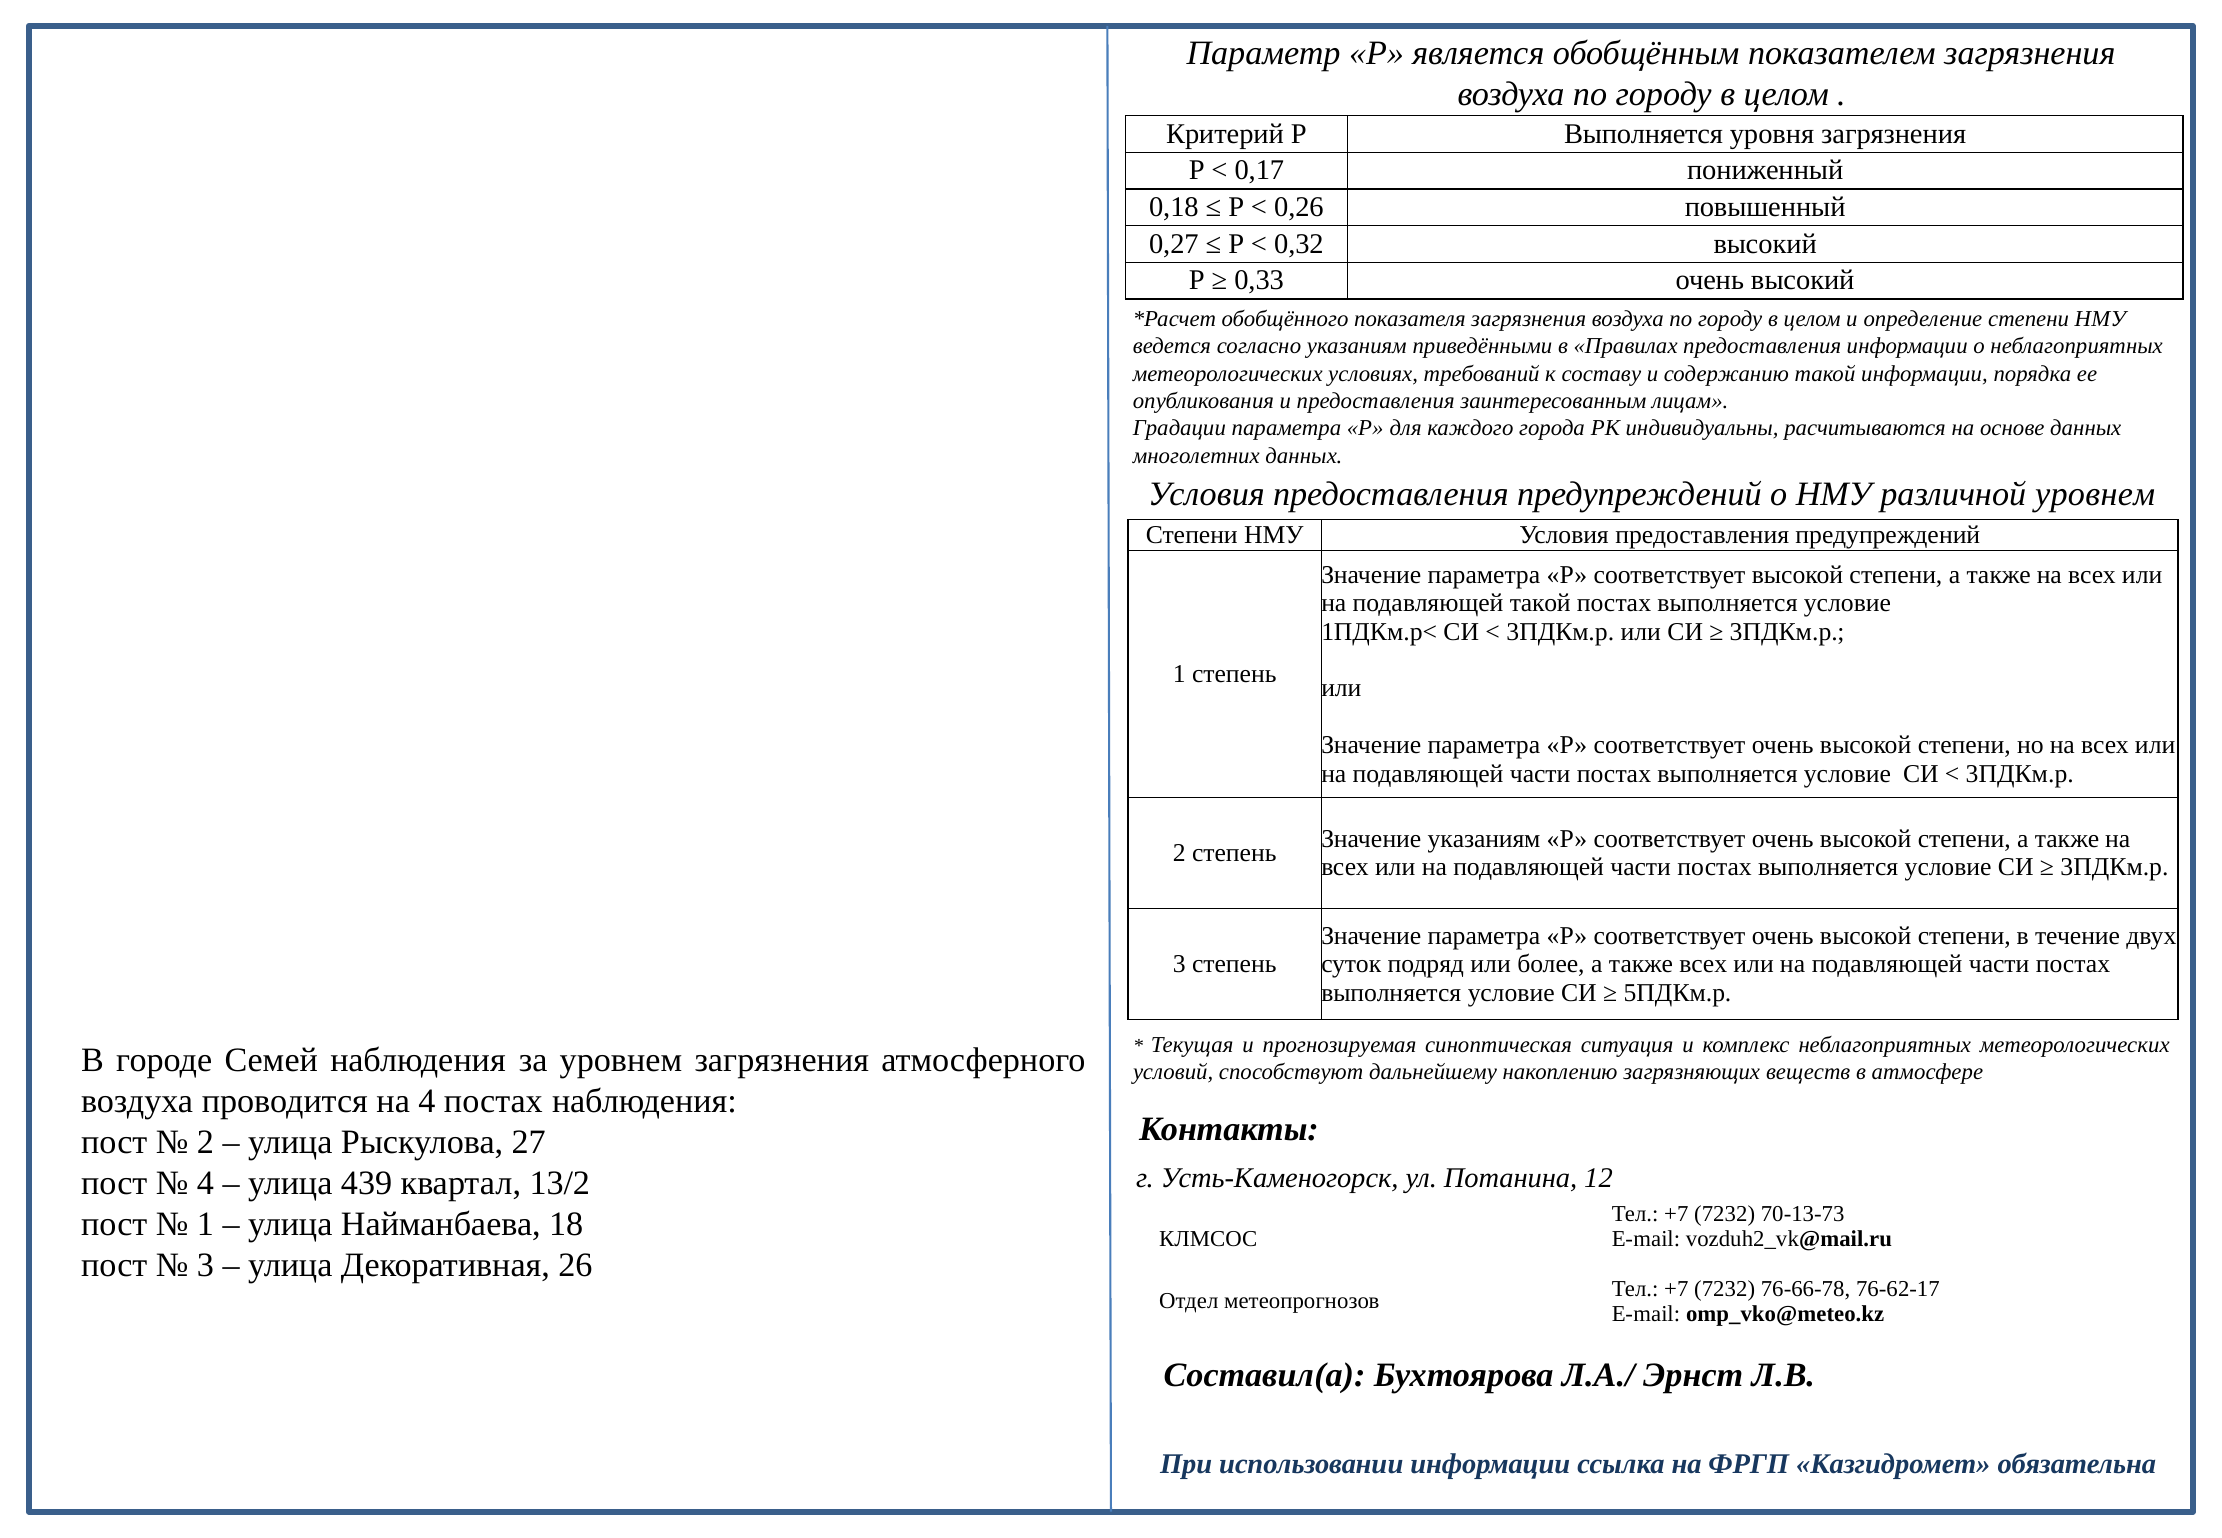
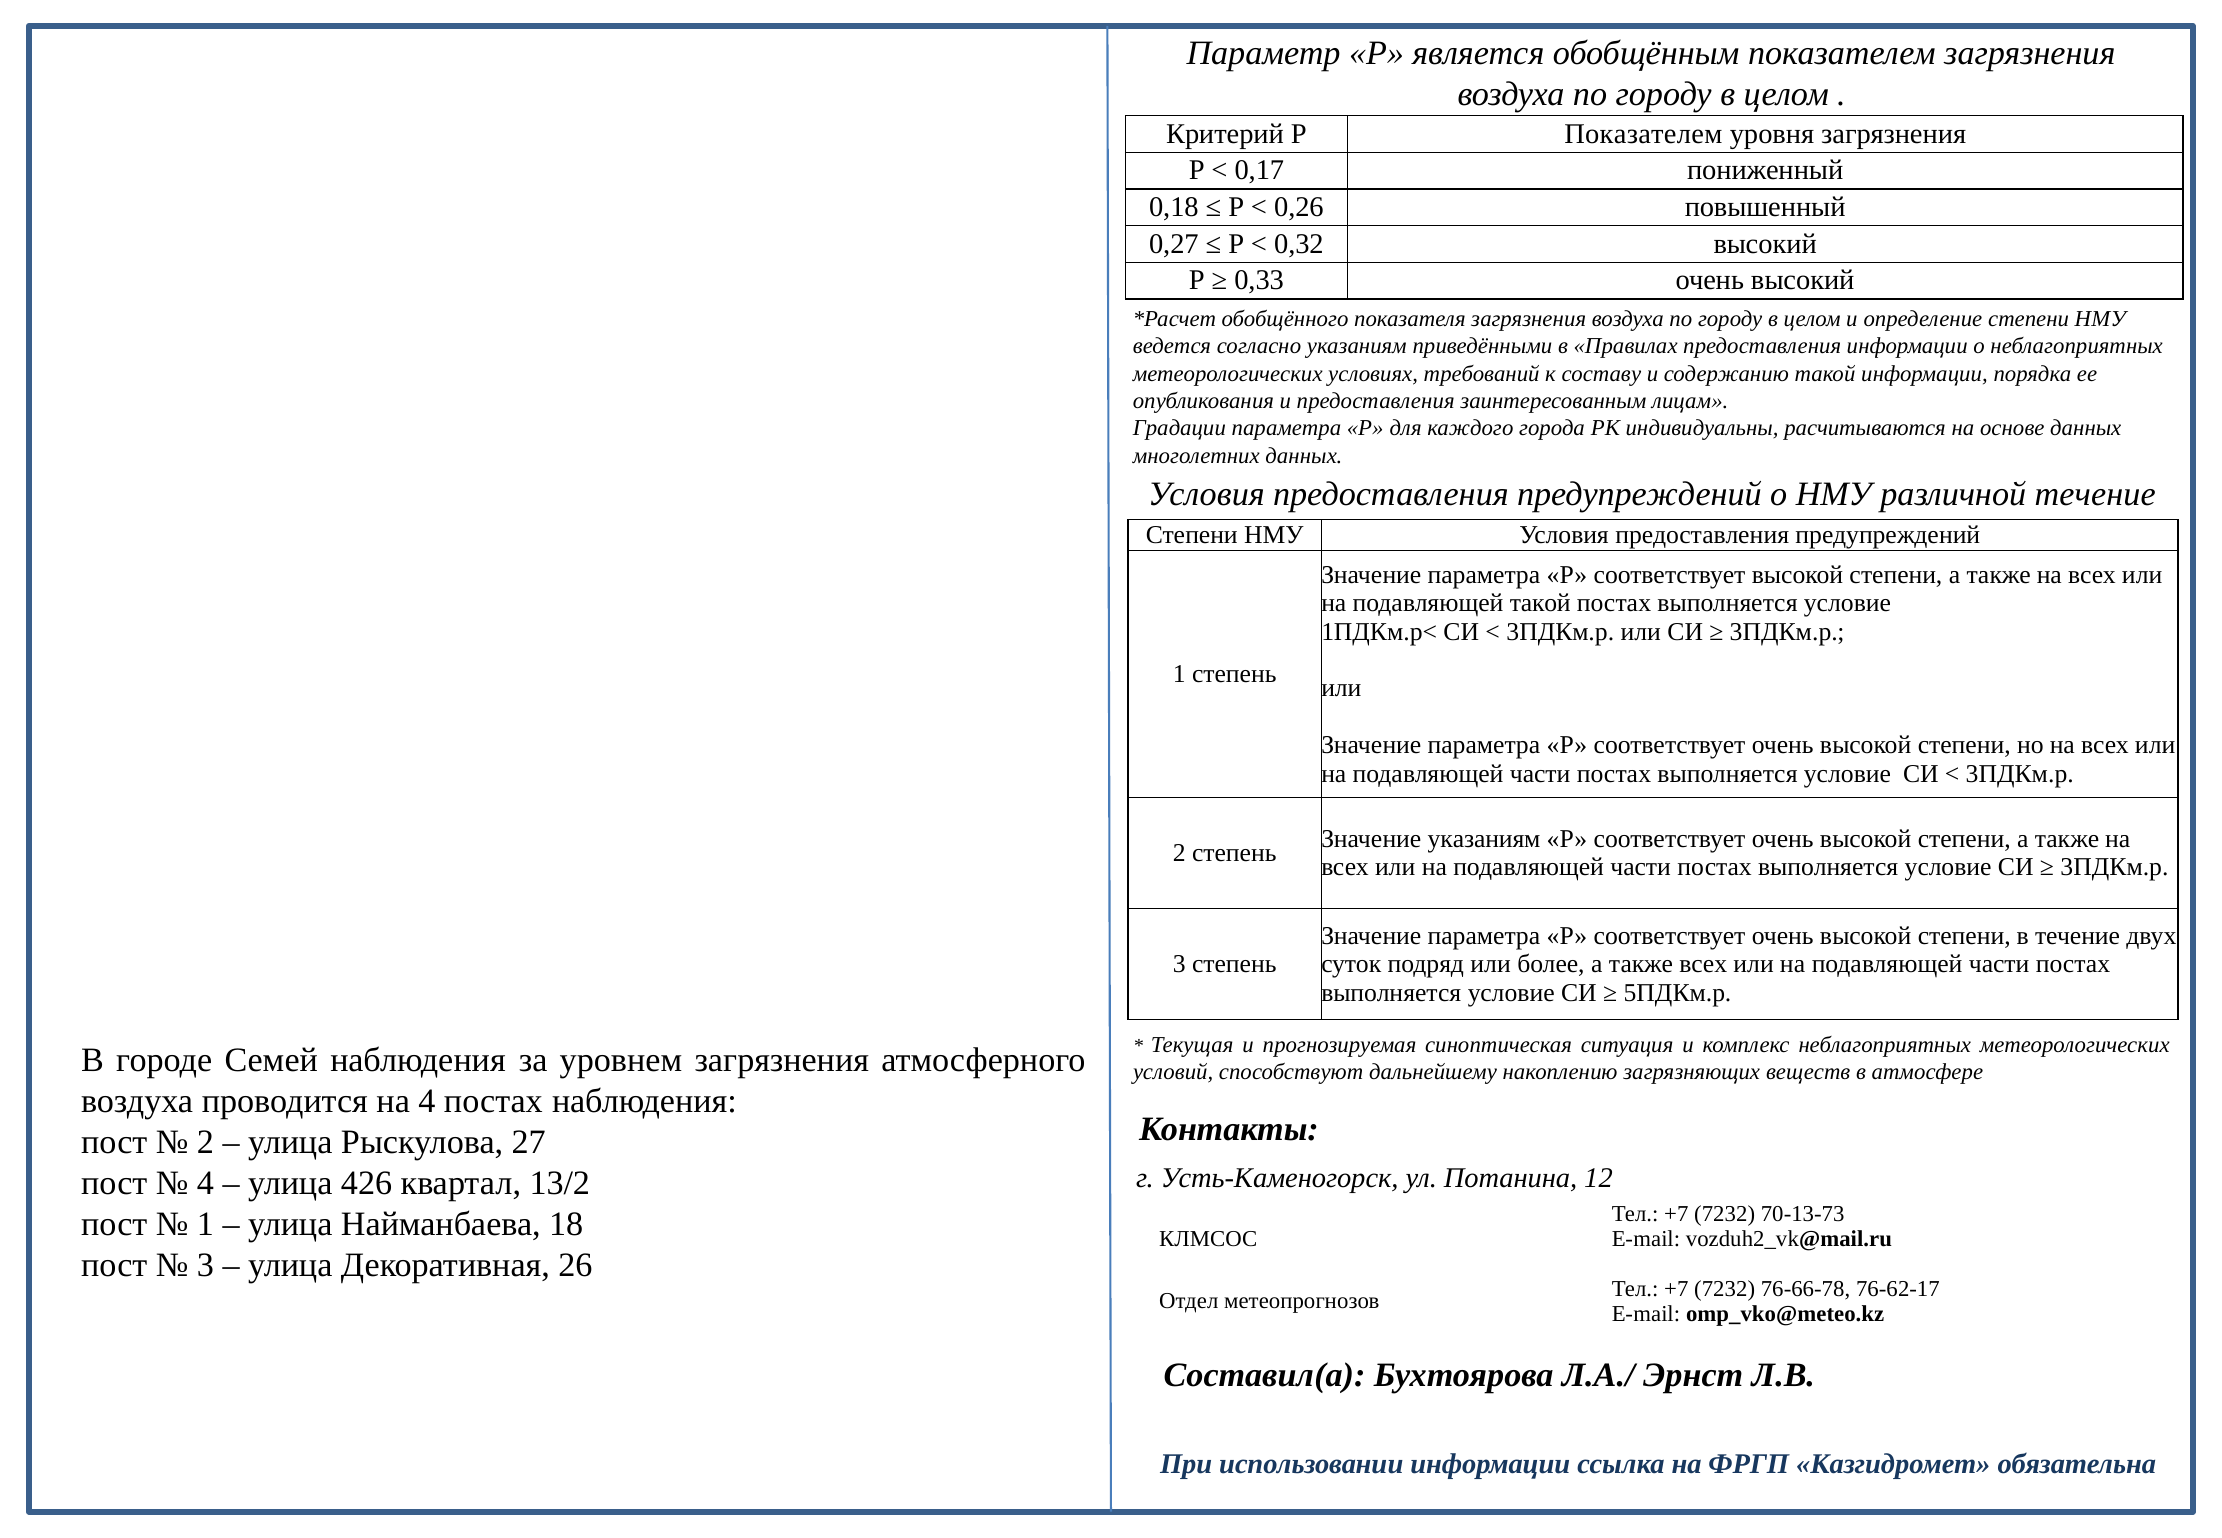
Р Выполняется: Выполняется -> Показателем (1643, 134)
различной уровнем: уровнем -> течение (2095, 494)
439: 439 -> 426 (367, 1184)
